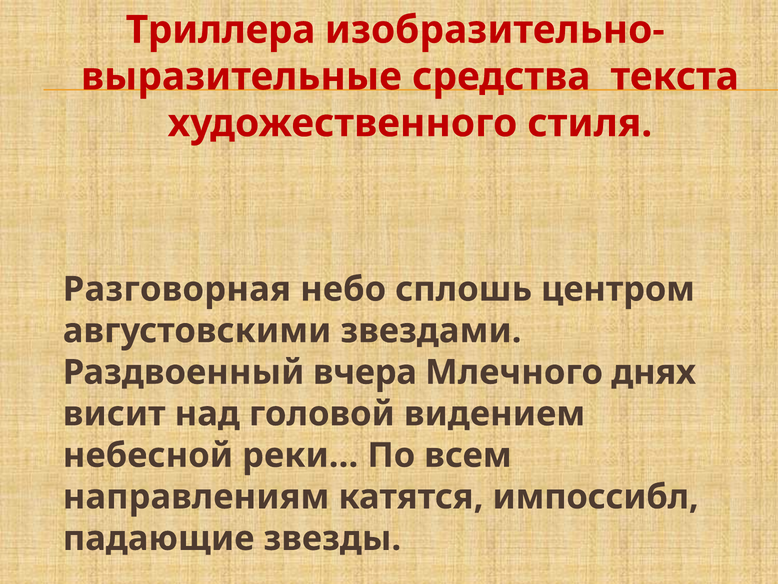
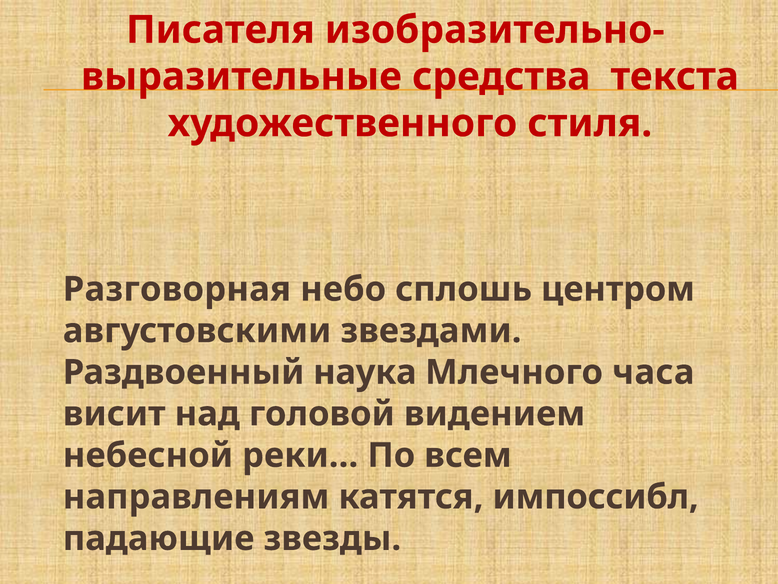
Триллера: Триллера -> Писателя (220, 30)
вчера: вчера -> наука (365, 372)
днях: днях -> часа (653, 372)
